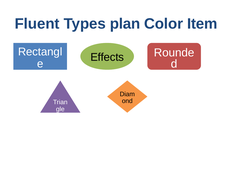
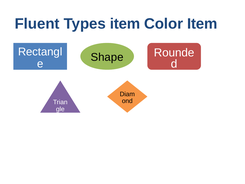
Types plan: plan -> item (125, 24)
Effects: Effects -> Shape (107, 57)
